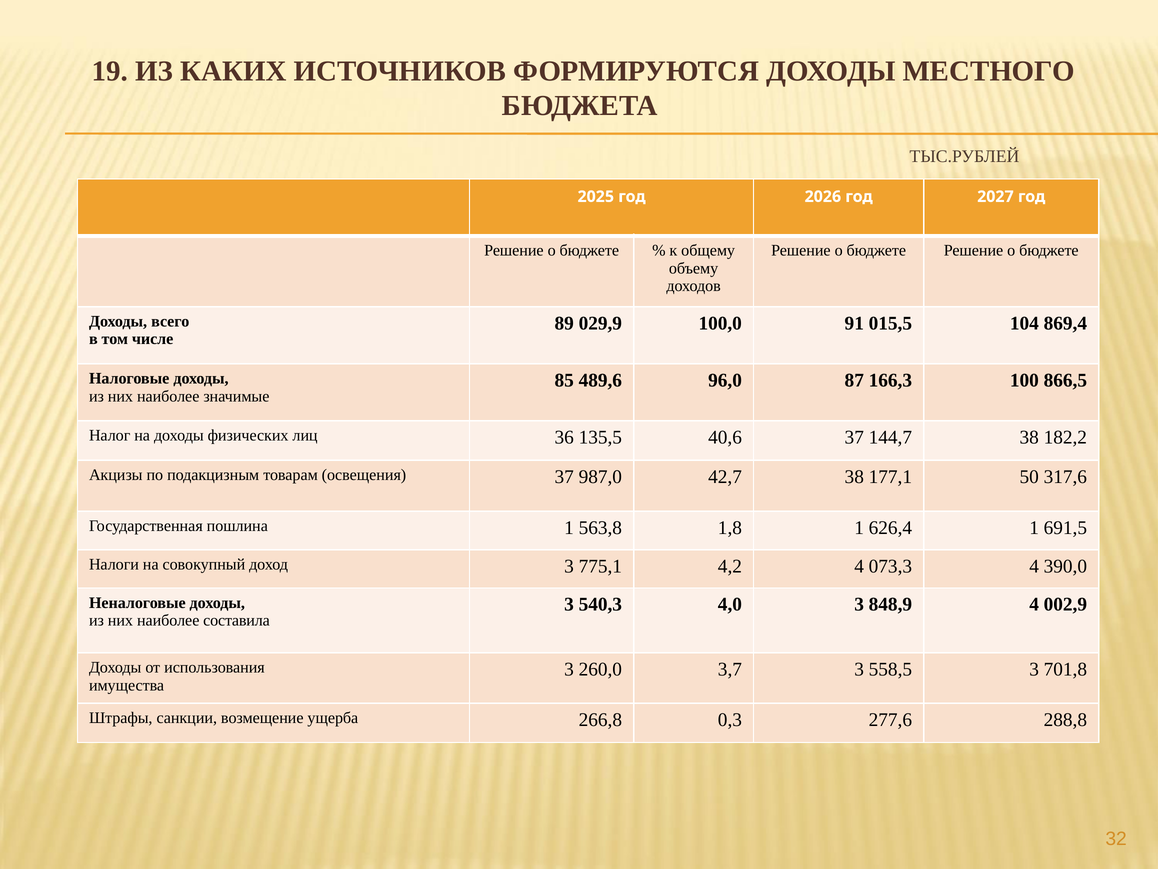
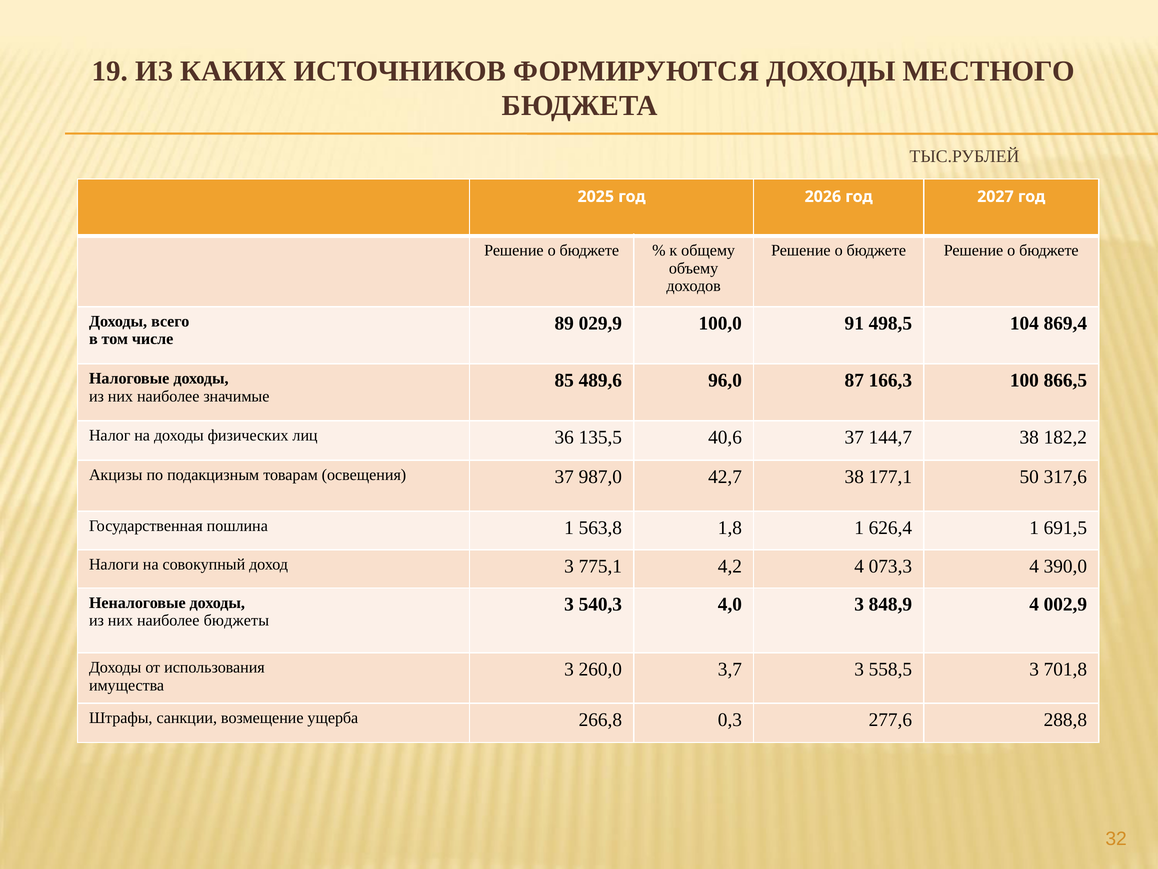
015,5: 015,5 -> 498,5 (890, 323)
составила: составила -> бюджеты (236, 620)
